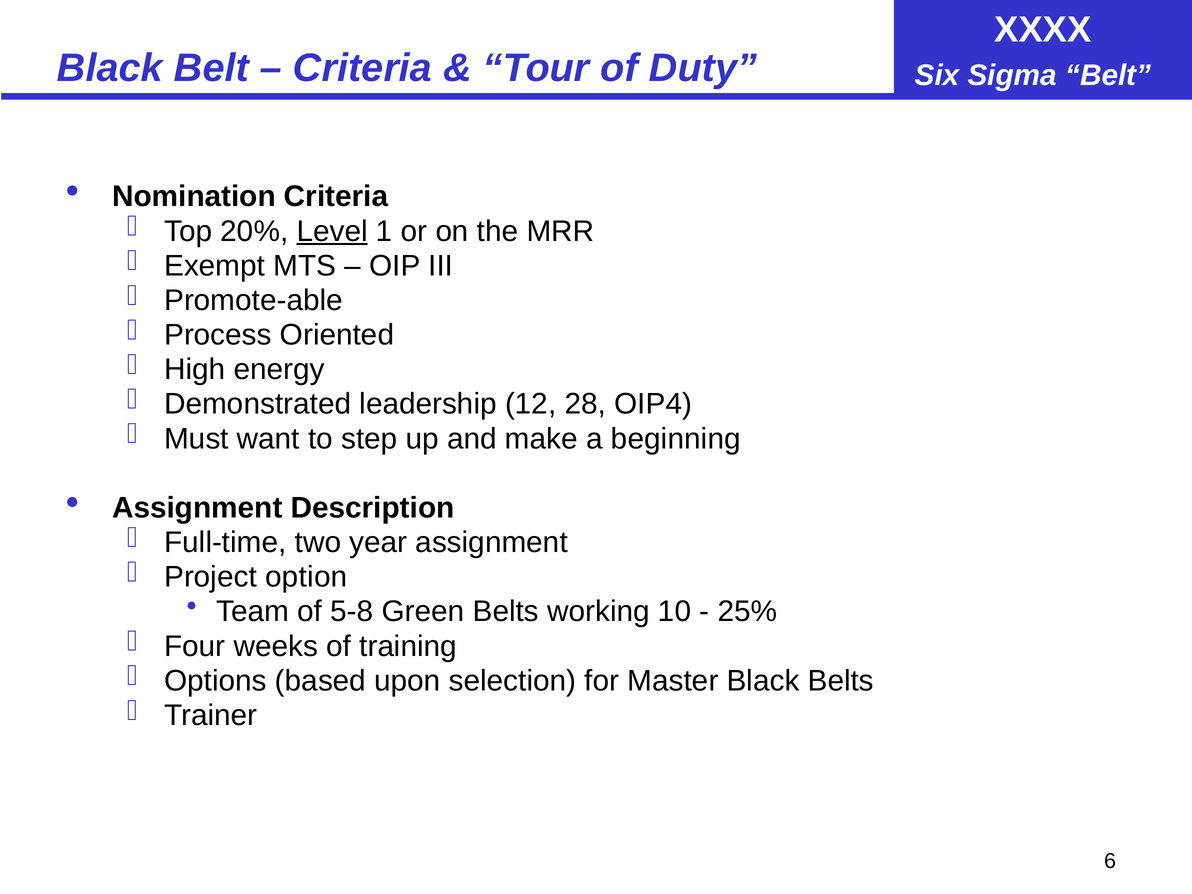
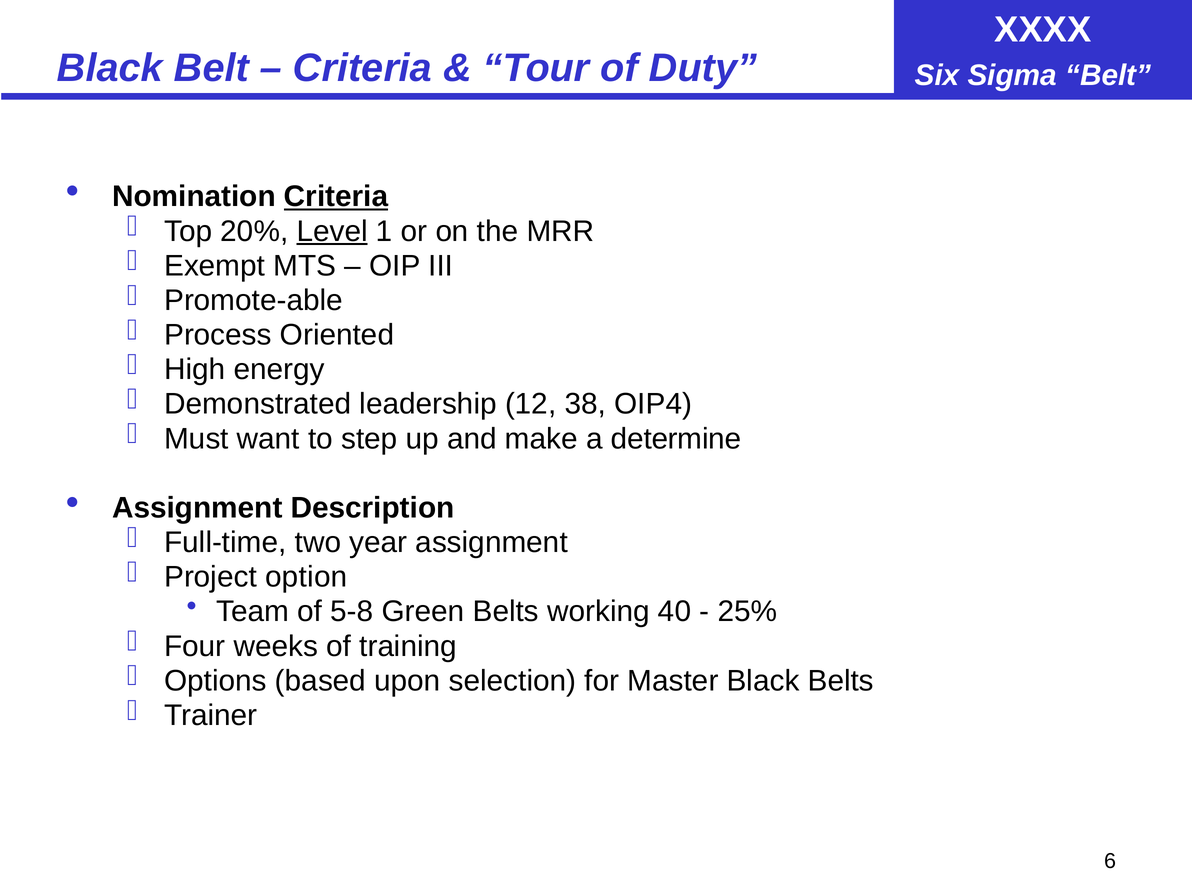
Criteria underline: none -> present (336, 197)
28: 28 -> 38 (585, 404)
beginning: beginning -> determine (676, 439)
10: 10 -> 40 (675, 612)
